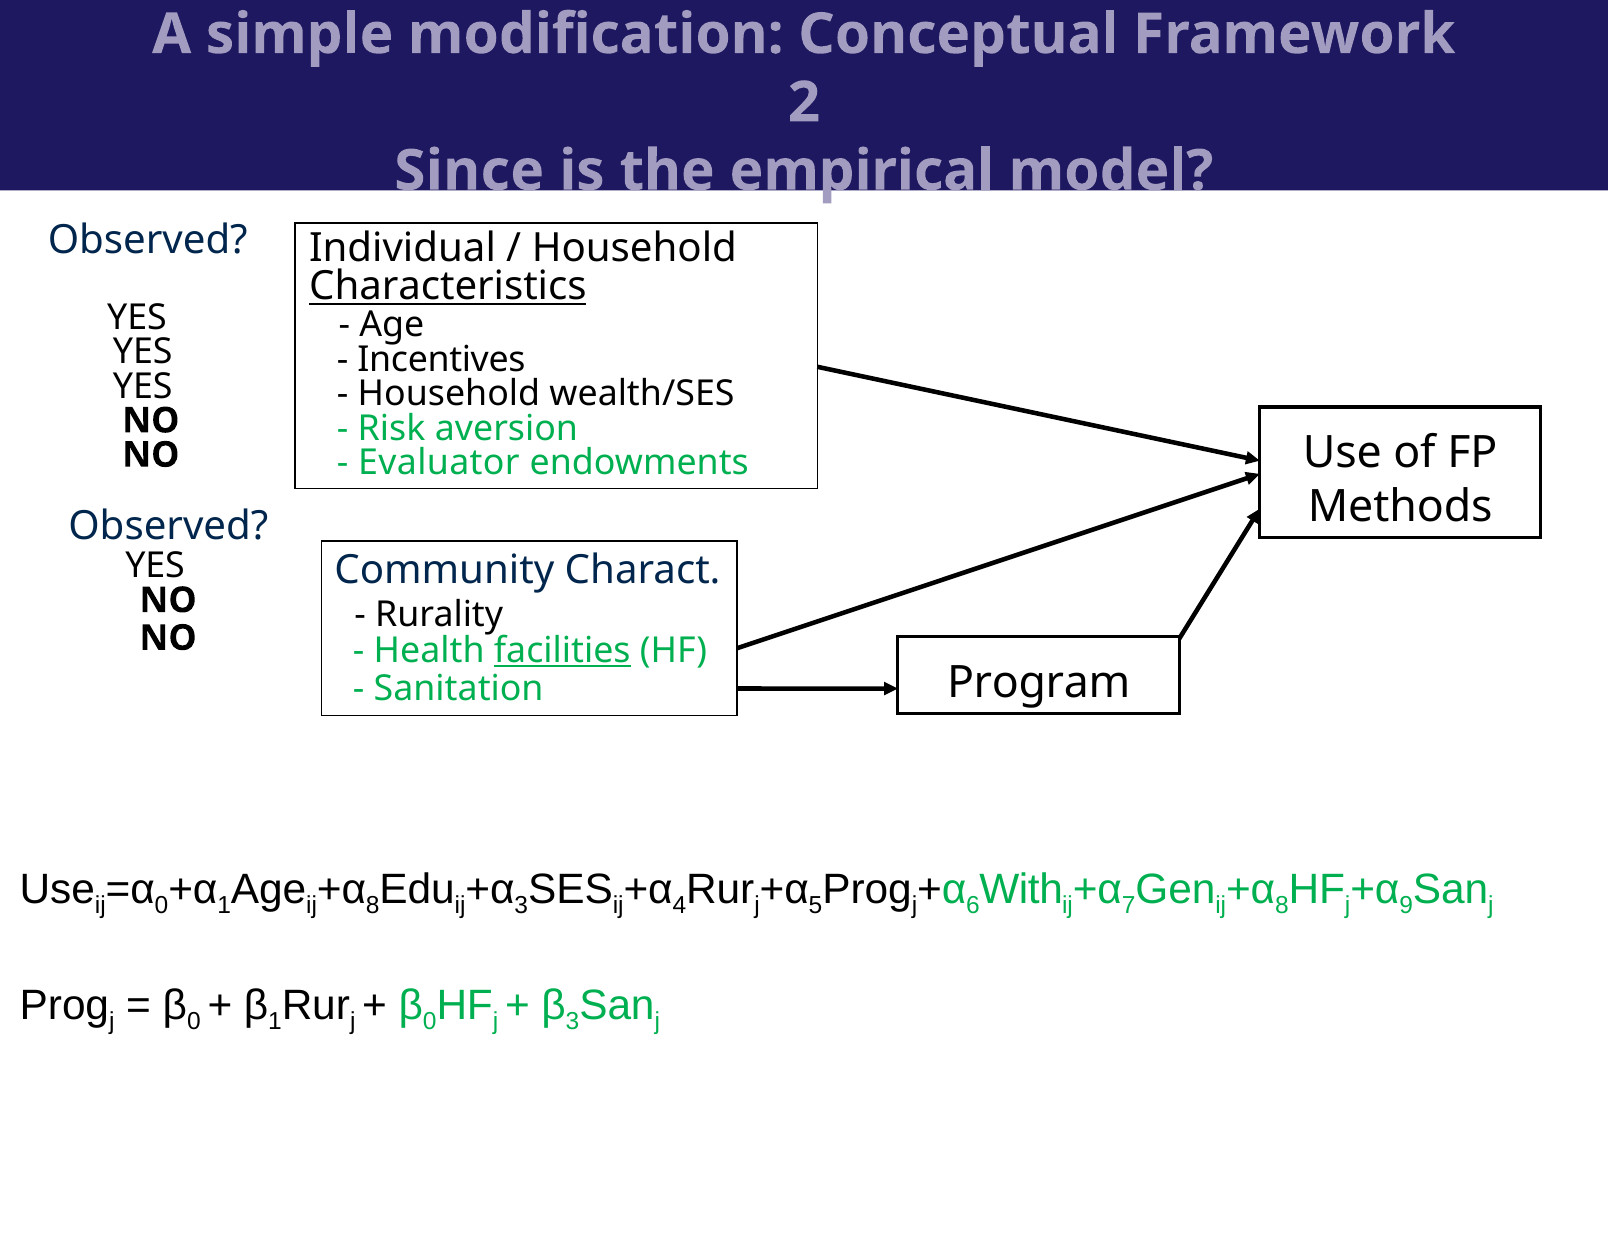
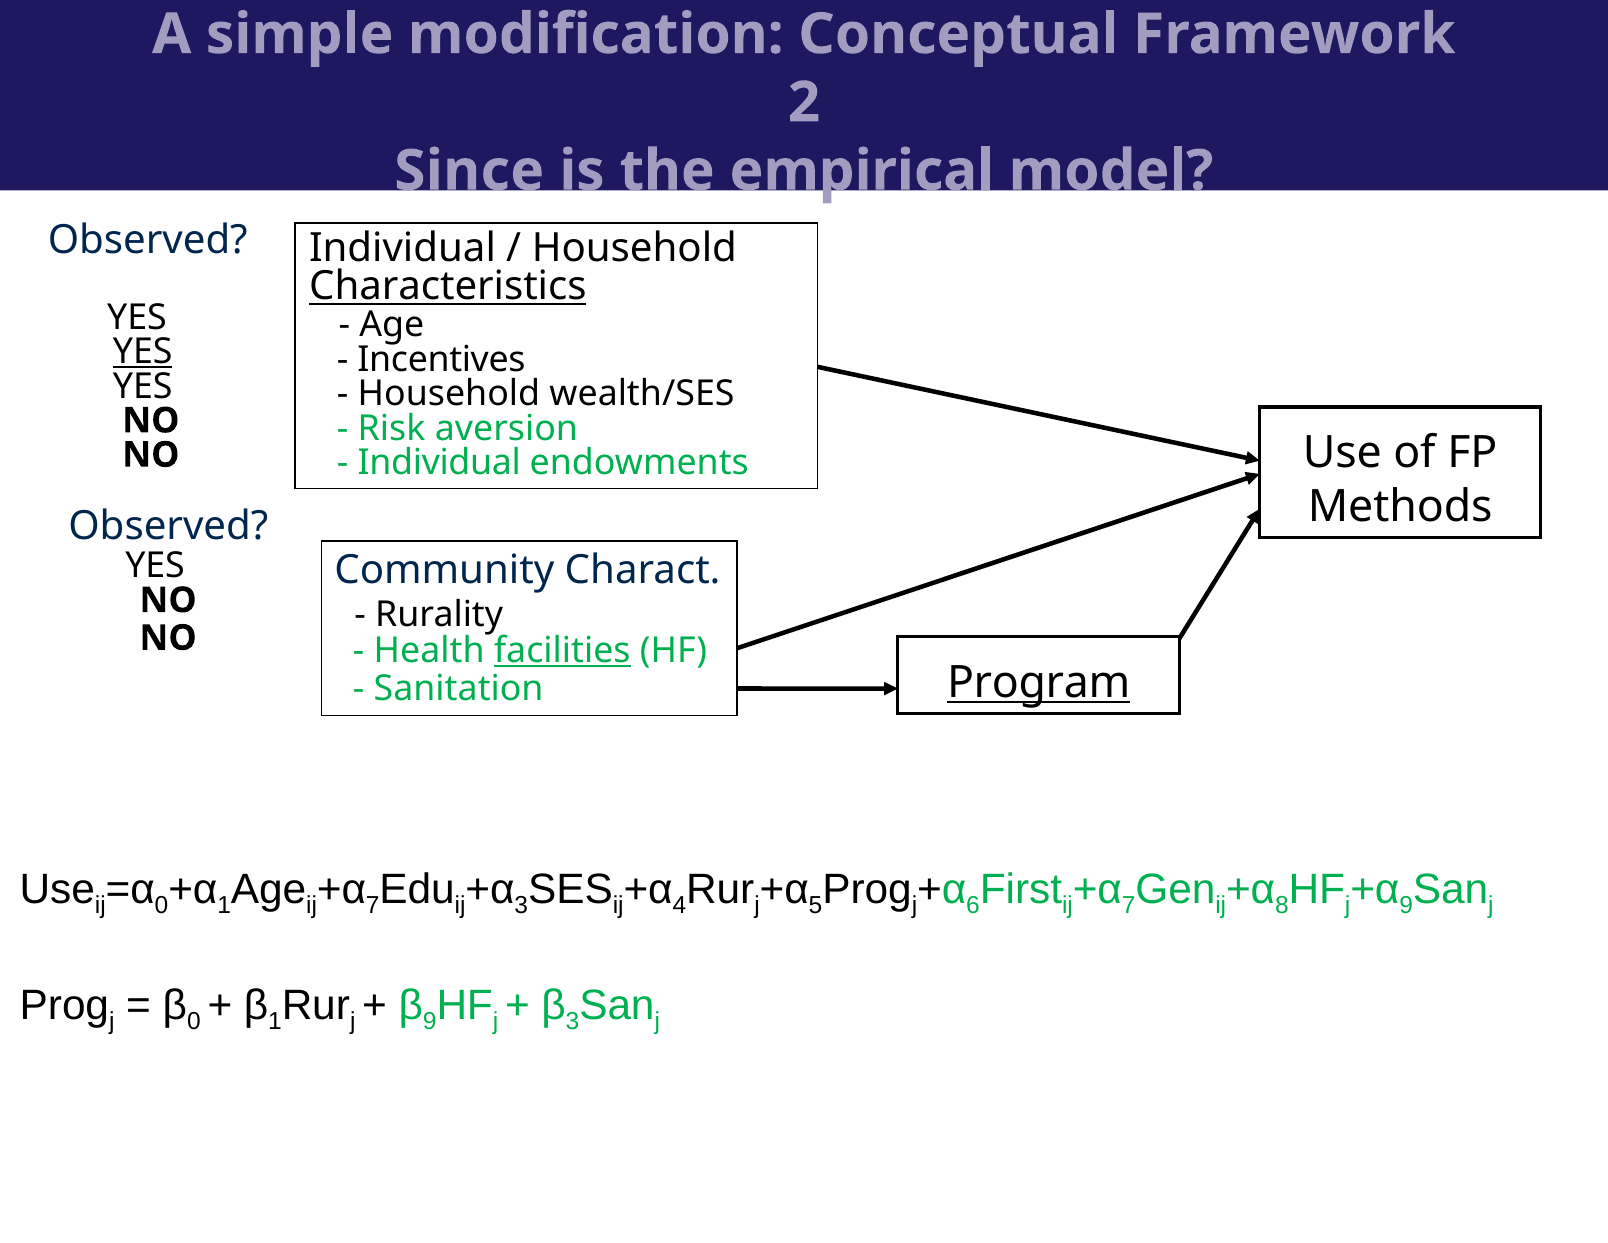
YES underline: none -> present (143, 352)
Evaluator: Evaluator -> Individual (439, 463)
Program underline: none -> present (1039, 683)
8: 8 -> 7 (373, 905)
With: With -> First (1021, 889)
0: 0 -> 9 (430, 1021)
